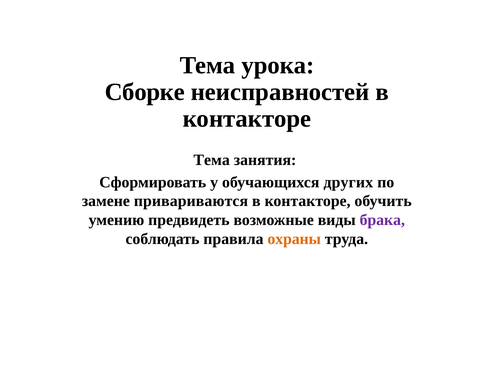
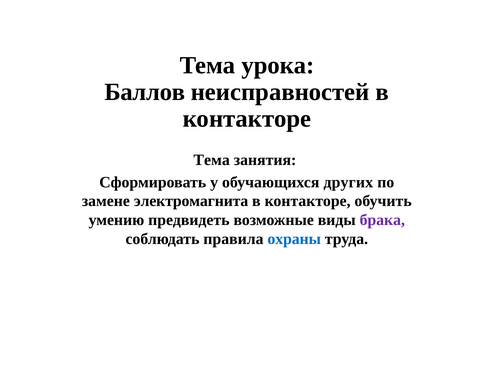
Сборке: Сборке -> Баллов (145, 92)
привариваются: привариваются -> электромагнита (191, 201)
охраны colour: orange -> blue (294, 239)
